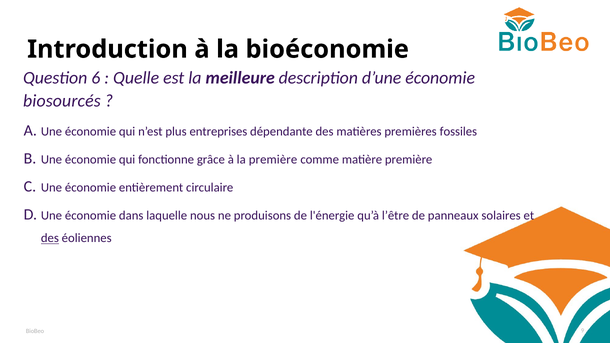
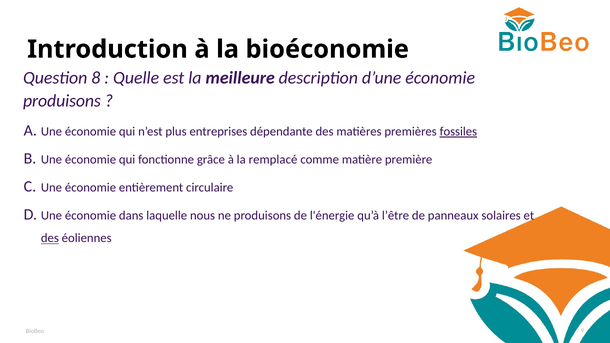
6: 6 -> 8 (96, 78)
biosourcés: biosourcés -> produisons (62, 101)
fossiles underline: none -> present (458, 132)
la première: première -> remplacé (273, 160)
